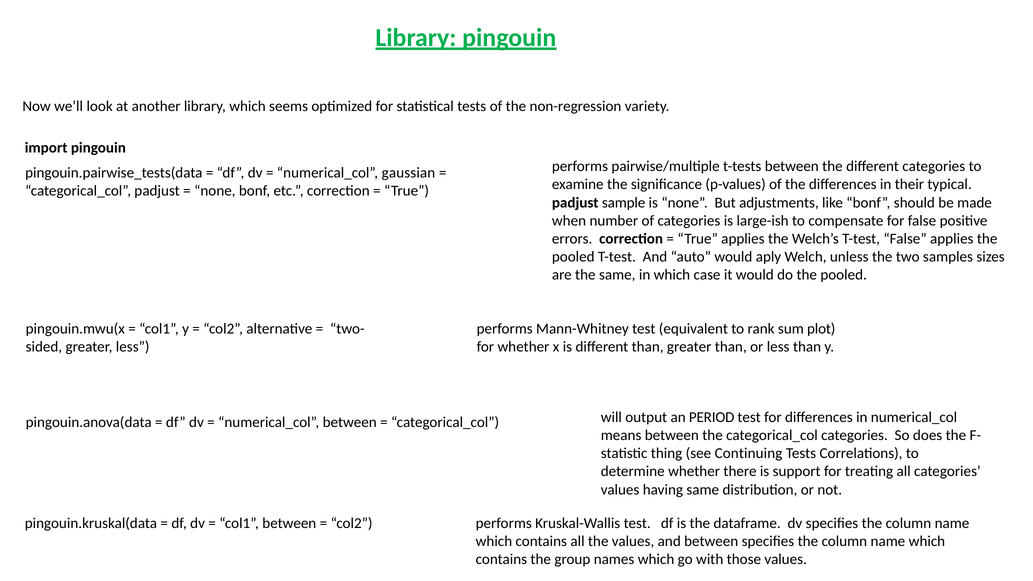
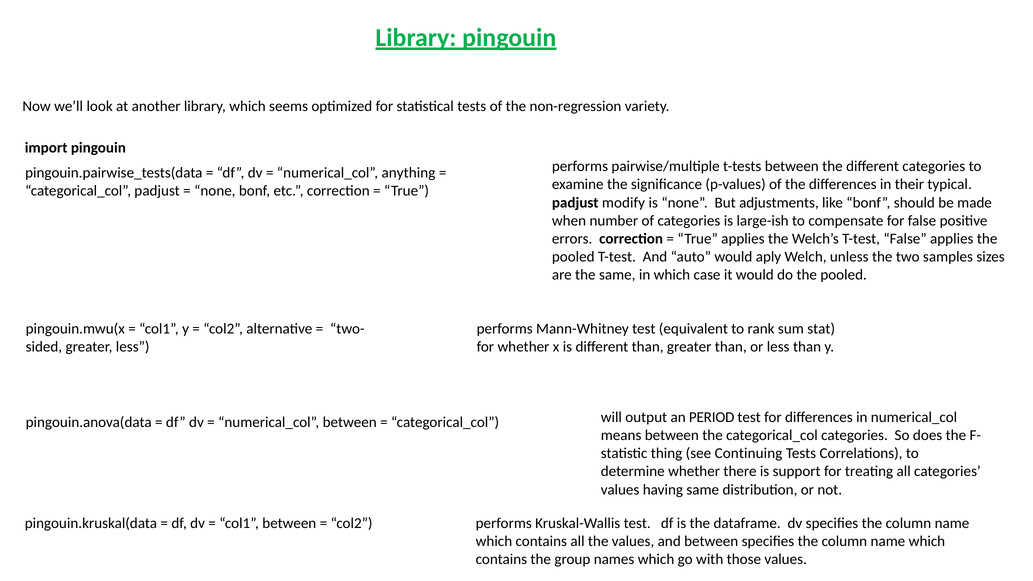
gaussian: gaussian -> anything (408, 173)
sample: sample -> modify (623, 203)
plot: plot -> stat (821, 329)
